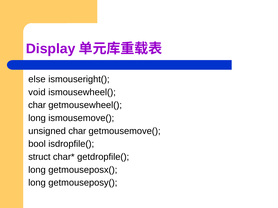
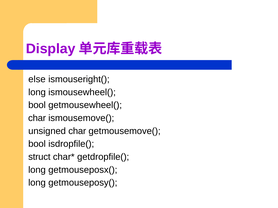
void: void -> long (37, 92)
char: char -> bool (37, 105)
long: long -> char (37, 118)
